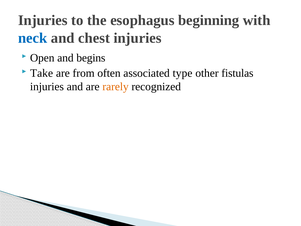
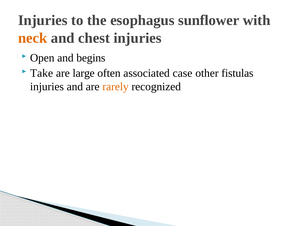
beginning: beginning -> sunflower (209, 20)
neck colour: blue -> orange (33, 38)
from: from -> large (84, 73)
type: type -> case (183, 73)
